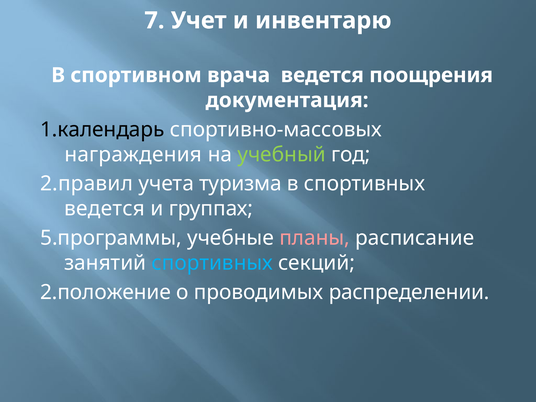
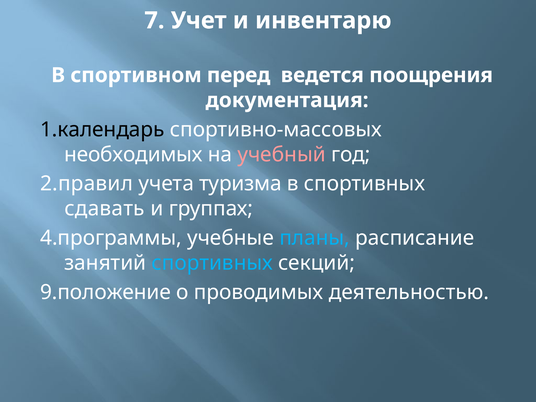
врача: врача -> перед (239, 75)
награждения: награждения -> необходимых (133, 154)
учебный colour: light green -> pink (282, 154)
ведется: ведется -> сдавать (105, 209)
5.программы: 5.программы -> 4.программы (111, 238)
планы colour: pink -> light blue (315, 238)
2.положение: 2.положение -> 9.положение (105, 292)
распределении: распределении -> деятельностью (409, 292)
